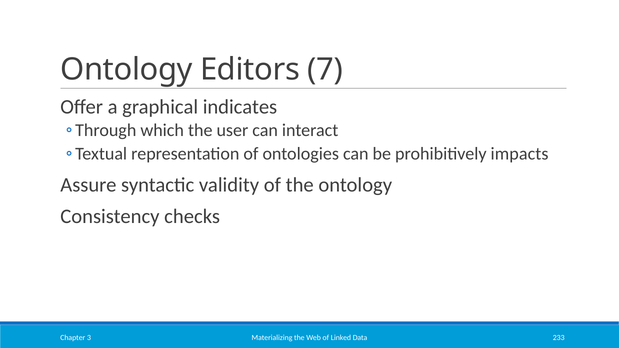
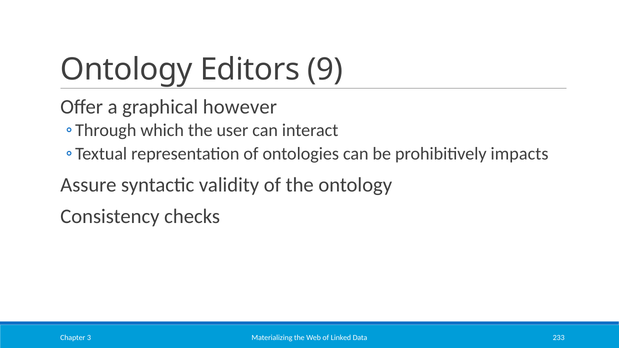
7: 7 -> 9 (325, 69)
indicates: indicates -> however (240, 107)
